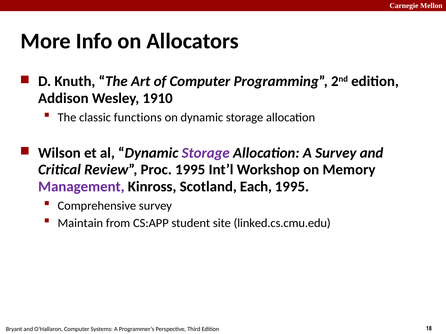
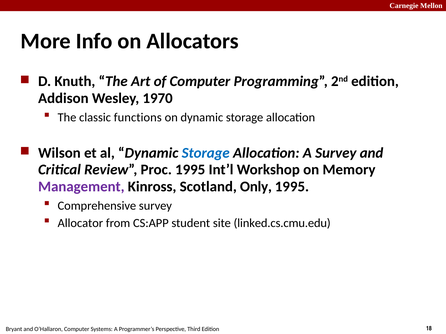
1910: 1910 -> 1970 (158, 98)
Storage colour: purple -> blue (206, 153)
Each: Each -> Only (256, 187)
Maintain: Maintain -> Allocator (80, 223)
